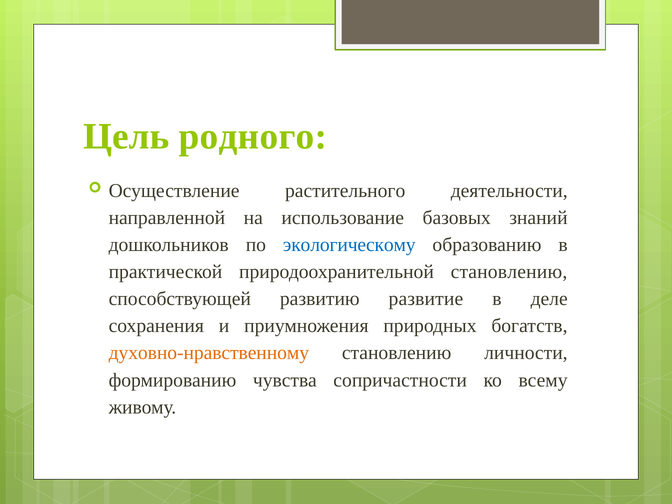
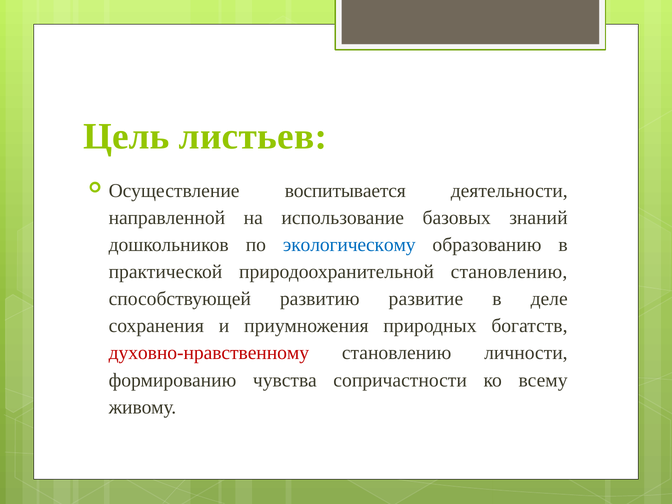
родного: родного -> листьев (253, 136)
растительного: растительного -> воспитывается (345, 191)
духовно-нравственному colour: orange -> red (209, 353)
